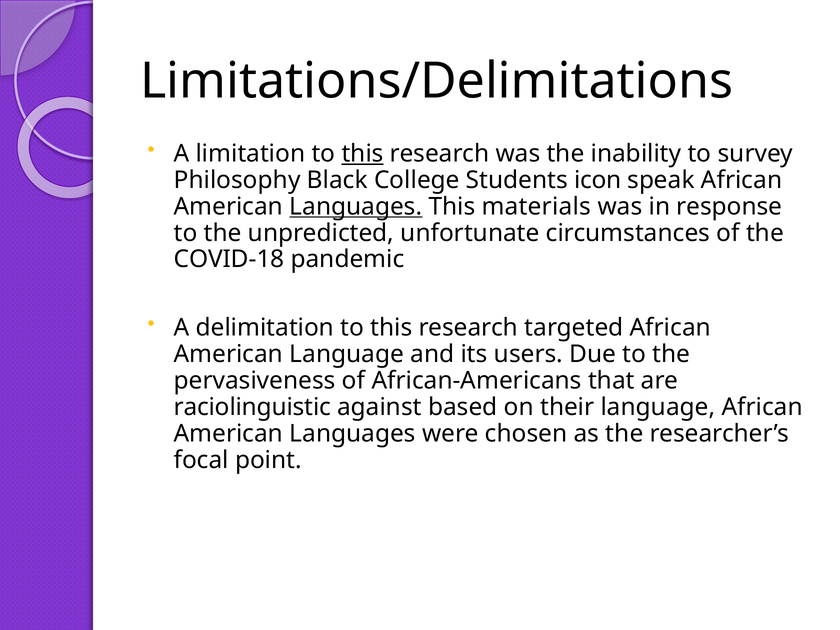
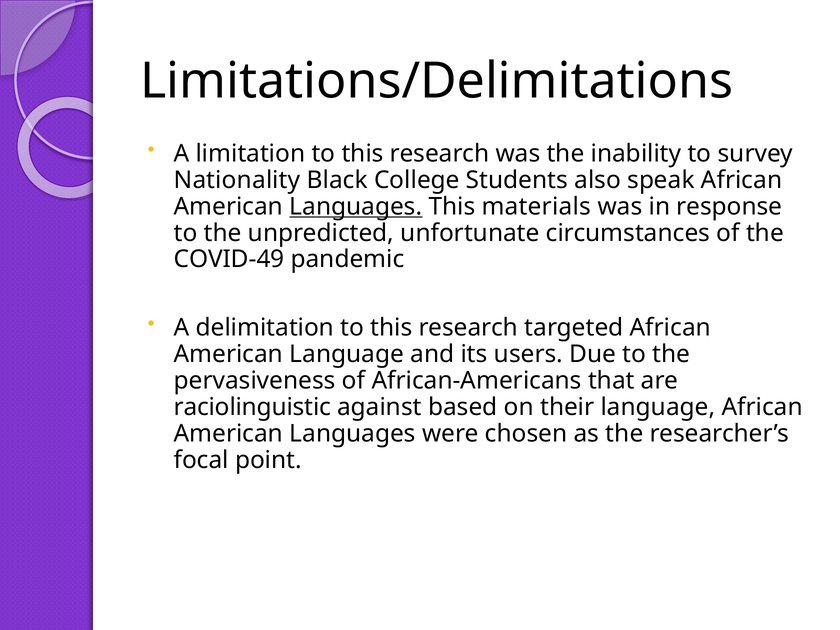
this underline: present -> none (363, 154)
Philosophy: Philosophy -> Nationality (237, 180)
icon: icon -> also (598, 180)
COVID-18: COVID-18 -> COVID-49 (229, 259)
